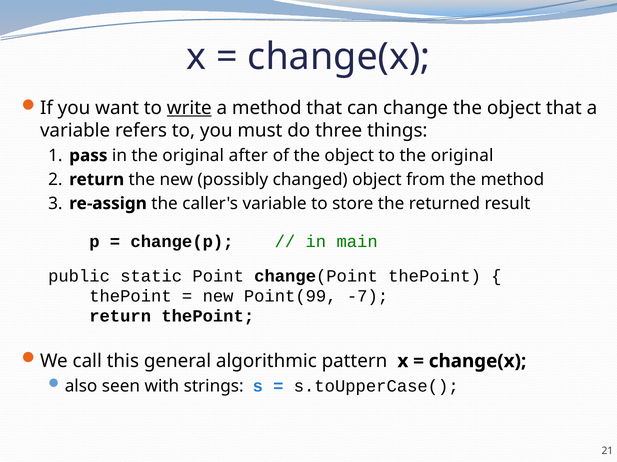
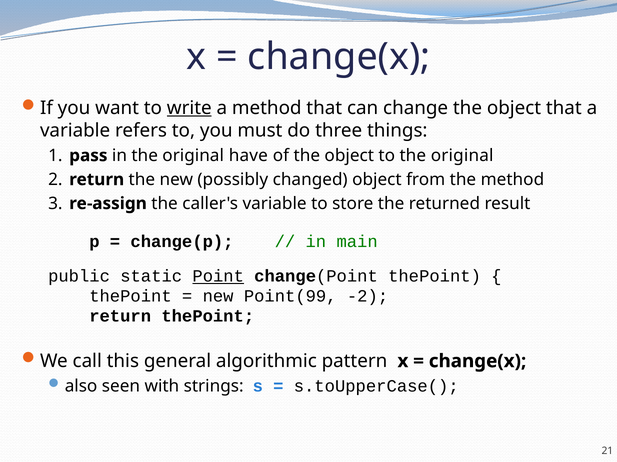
after: after -> have (248, 156)
Point underline: none -> present (218, 277)
-7: -7 -> -2 (368, 297)
